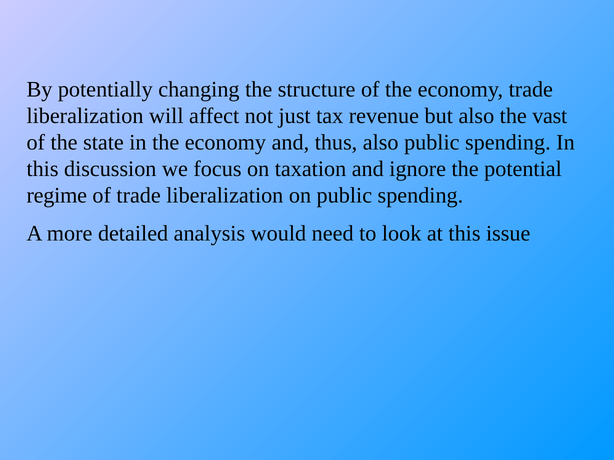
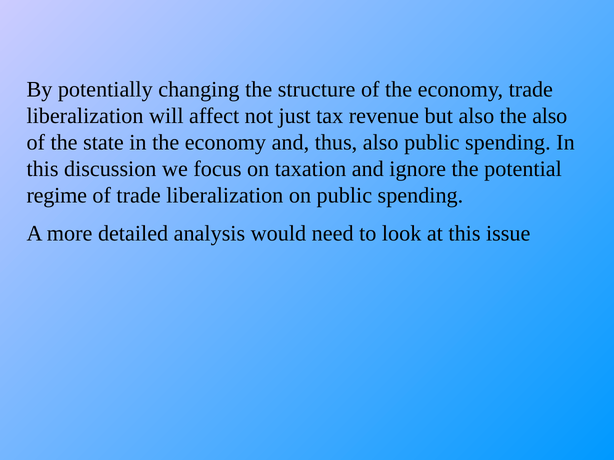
the vast: vast -> also (550, 116)
